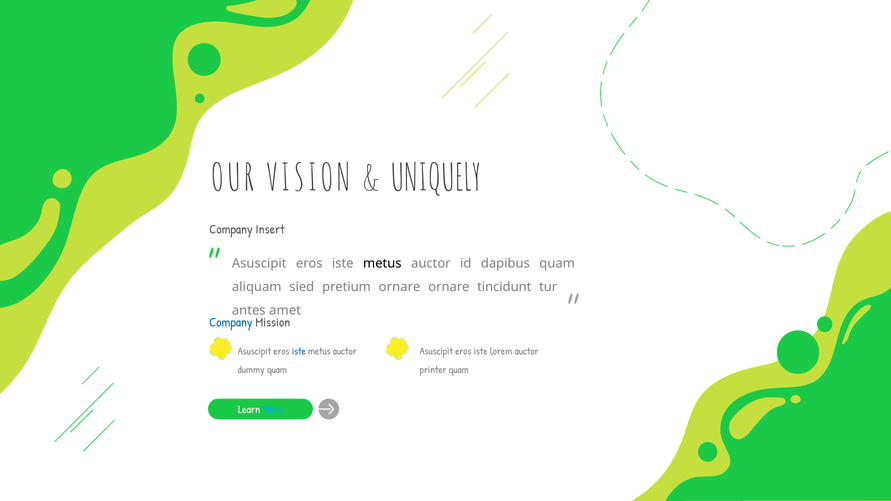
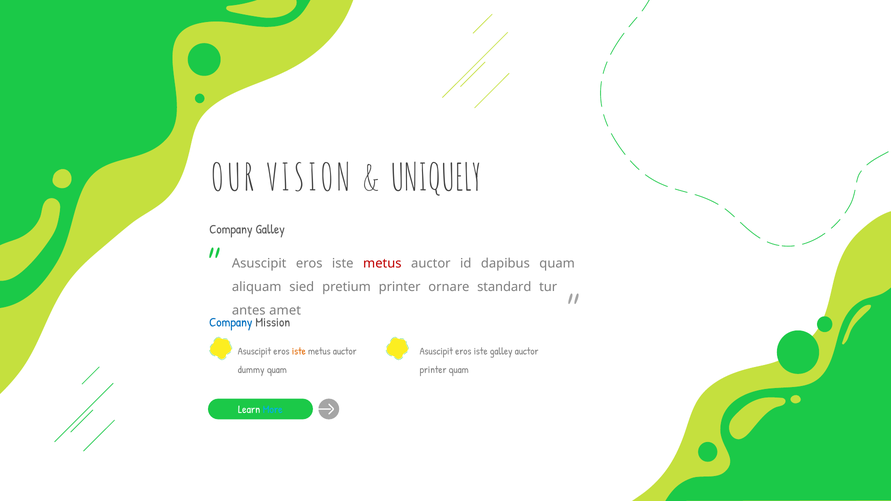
Company Insert: Insert -> Galley (270, 230)
metus colour: black -> red (382, 264)
pretium ornare: ornare -> printer (400, 287)
tincidunt: tincidunt -> standard (504, 287)
iste colour: blue -> orange (299, 351)
iste lorem: lorem -> galley (501, 351)
